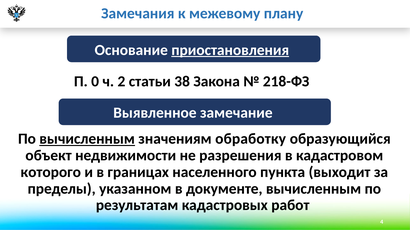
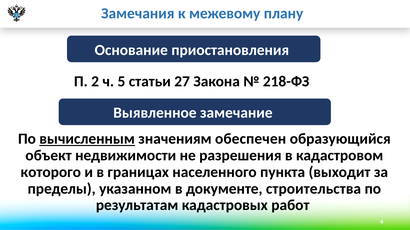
приостановления underline: present -> none (230, 50)
0: 0 -> 2 (95, 82)
2: 2 -> 5 (121, 82)
38: 38 -> 27 (182, 82)
обработку: обработку -> обеспечен (251, 139)
документе вычисленным: вычисленным -> строительства (314, 189)
